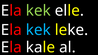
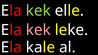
kek colour: light blue -> pink (38, 30)
